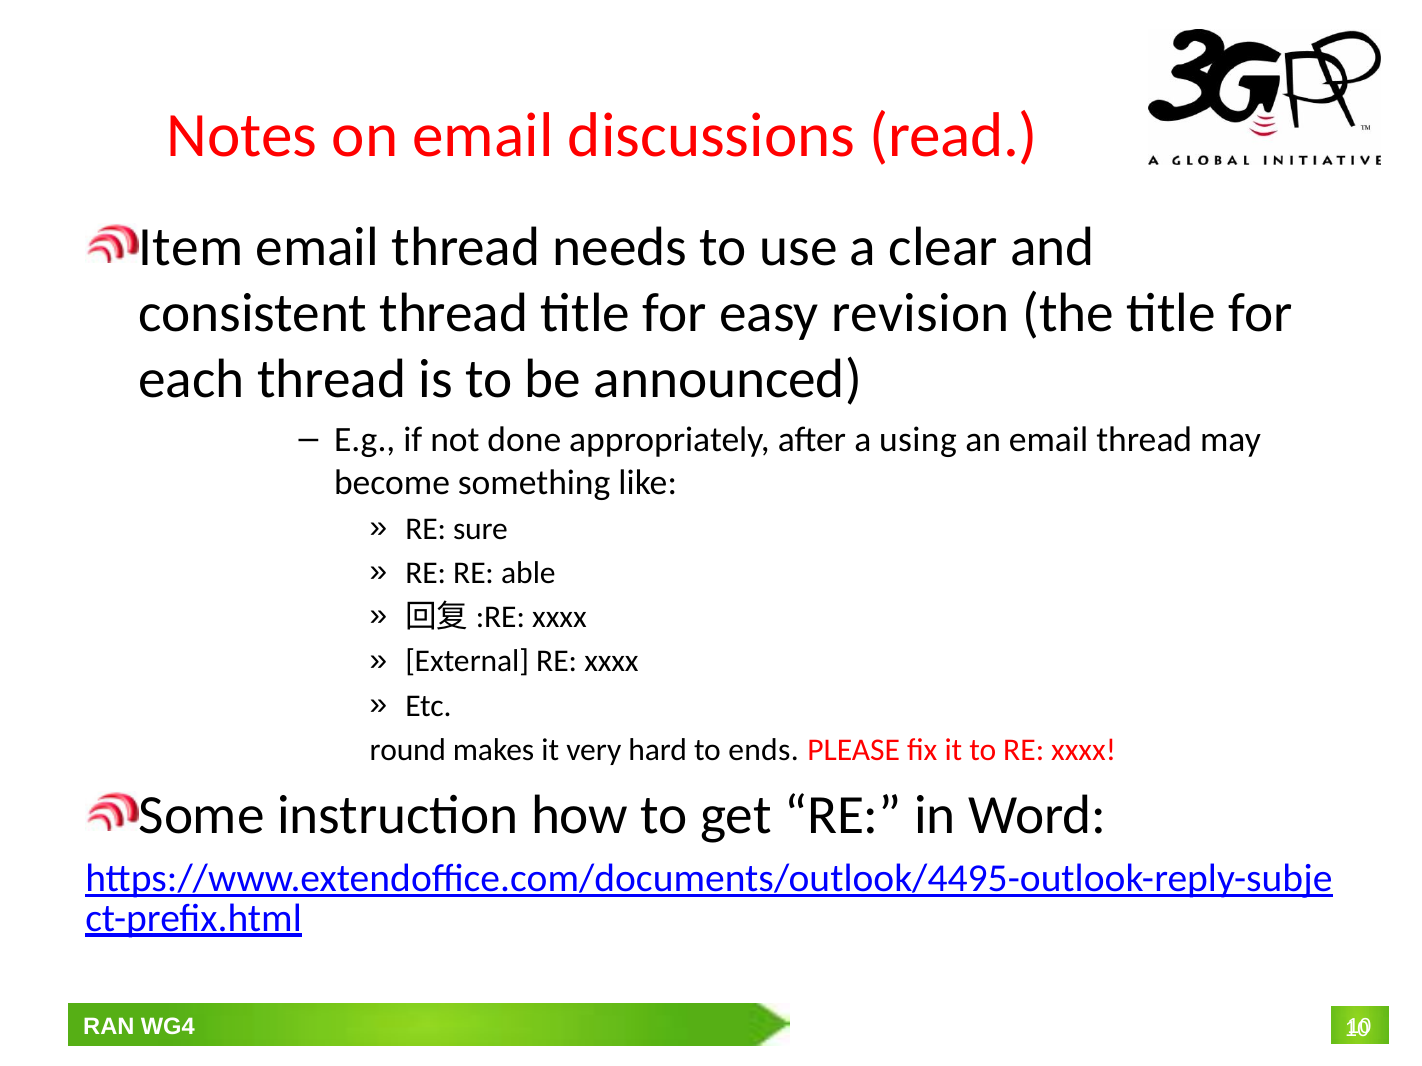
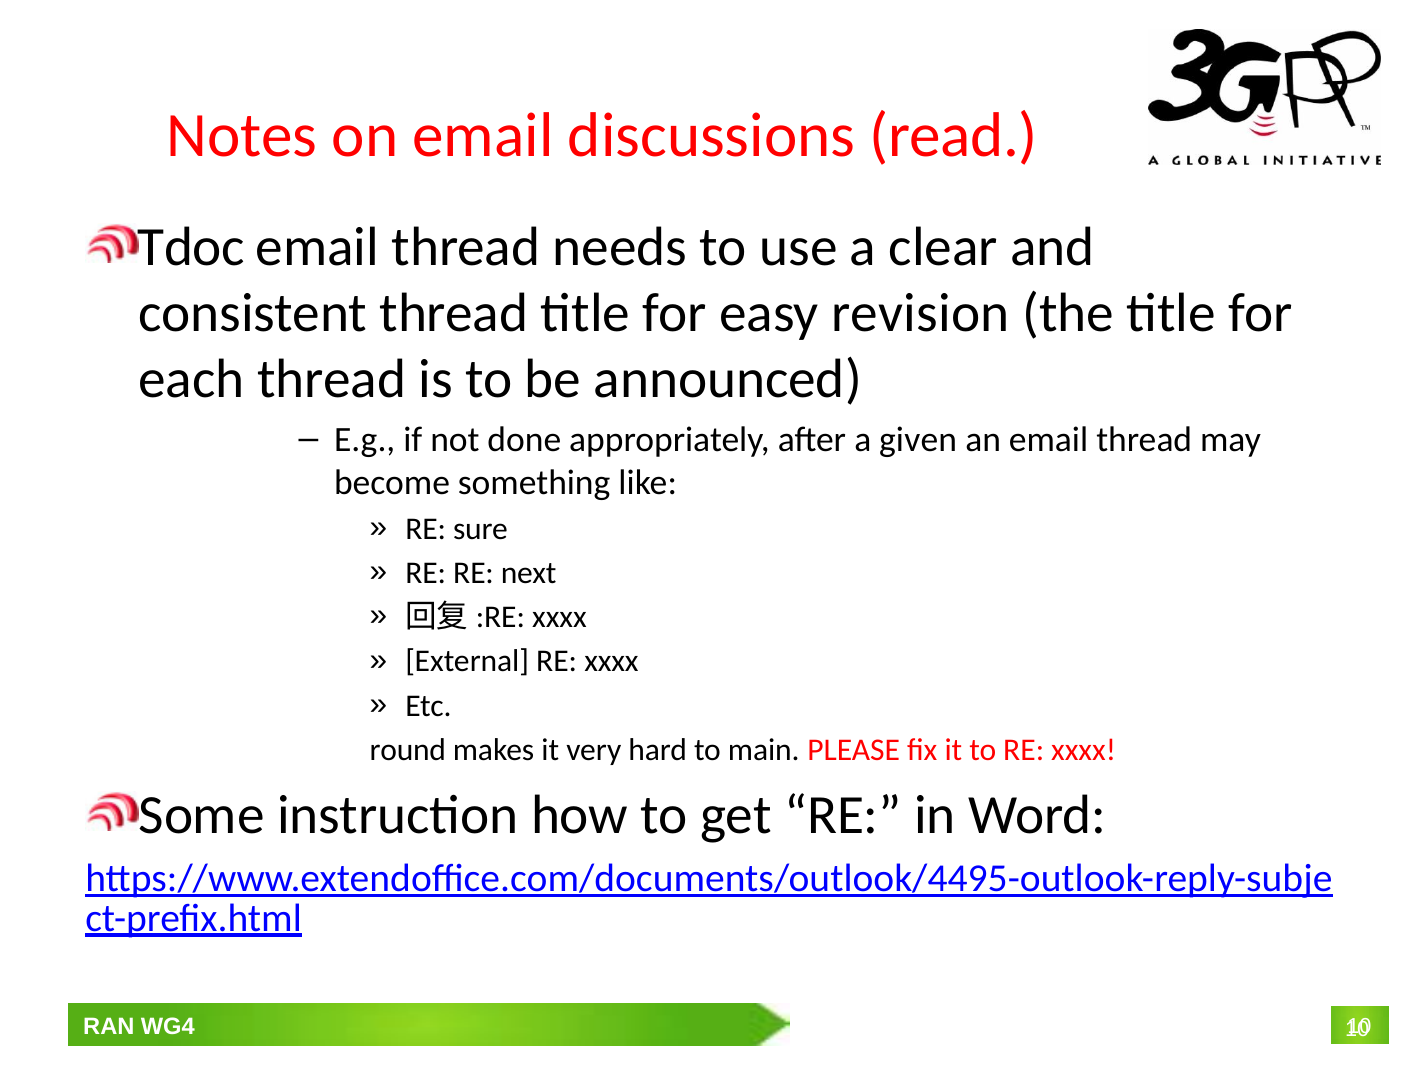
Item: Item -> Tdoc (191, 247)
using: using -> given (918, 440)
able: able -> next (529, 573)
ends: ends -> main (764, 750)
